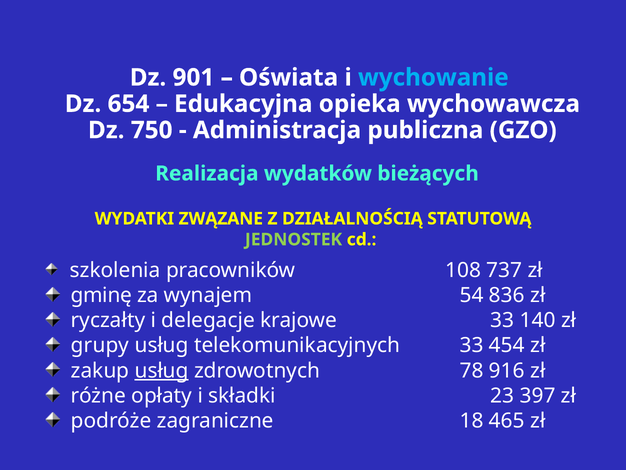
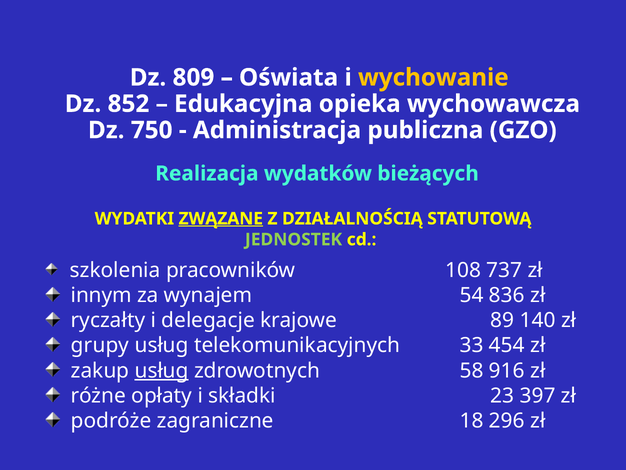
901: 901 -> 809 (193, 77)
wychowanie colour: light blue -> yellow (433, 77)
654: 654 -> 852 (128, 104)
ZWĄZANE underline: none -> present (221, 218)
gminę: gminę -> innym (101, 295)
krajowe 33: 33 -> 89 (502, 320)
78: 78 -> 58 (472, 370)
465: 465 -> 296 (507, 420)
